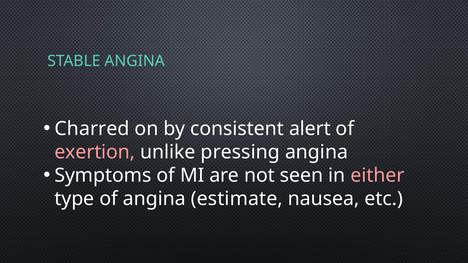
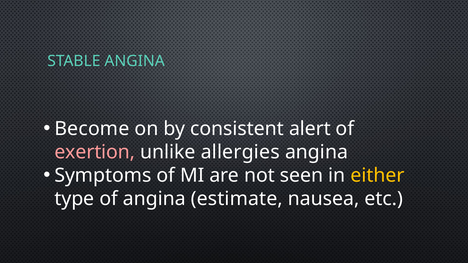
Charred: Charred -> Become (92, 129)
pressing: pressing -> allergies (240, 152)
either colour: pink -> yellow (377, 176)
